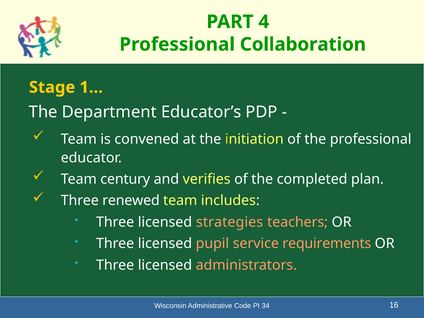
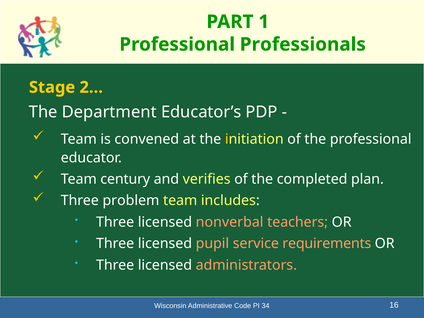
4: 4 -> 1 (264, 22)
Collaboration: Collaboration -> Professionals (303, 44)
1…: 1… -> 2… (91, 87)
renewed: renewed -> problem (131, 201)
strategies: strategies -> nonverbal (230, 222)
